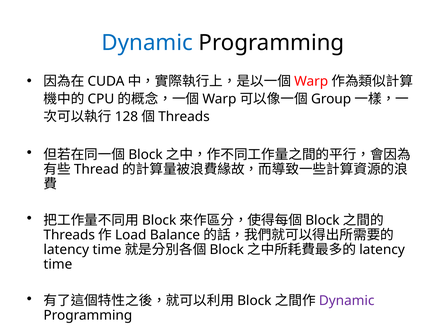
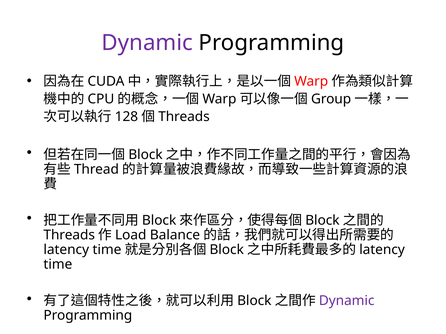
Dynamic colour: blue -> purple (147, 43)
